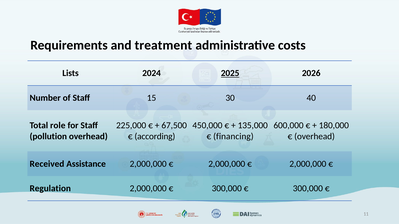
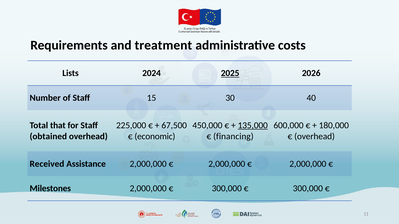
role: role -> that (58, 126)
135,000 underline: none -> present (253, 126)
pollution: pollution -> obtained (48, 137)
according: according -> economic (155, 137)
Regulation: Regulation -> Milestones (50, 189)
